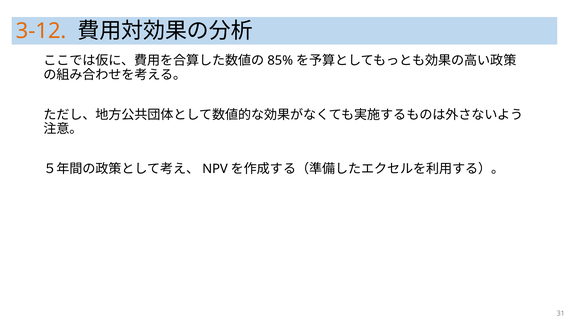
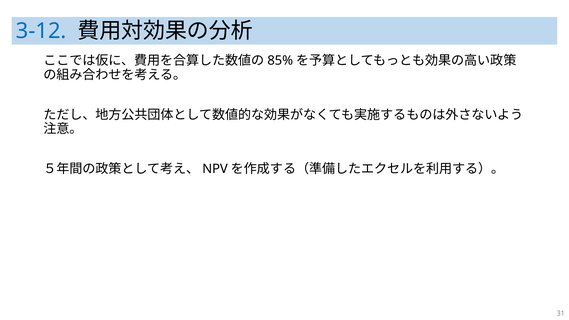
3-12 colour: orange -> blue (41, 31)
